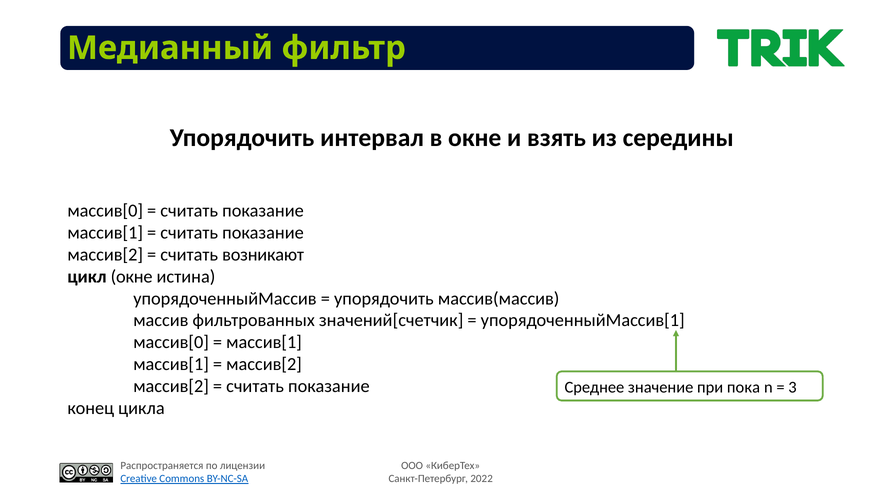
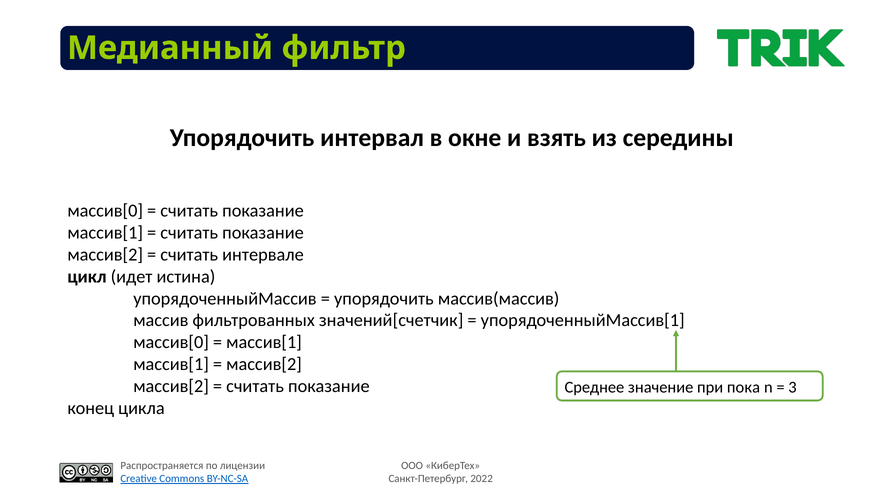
возникают: возникают -> интервале (263, 254)
цикл окне: окне -> идет (132, 276)
